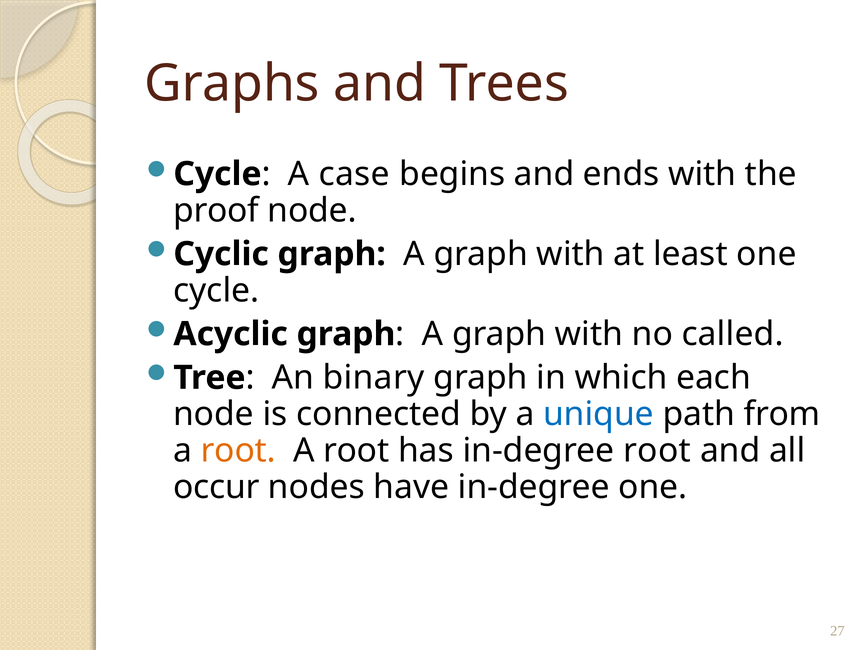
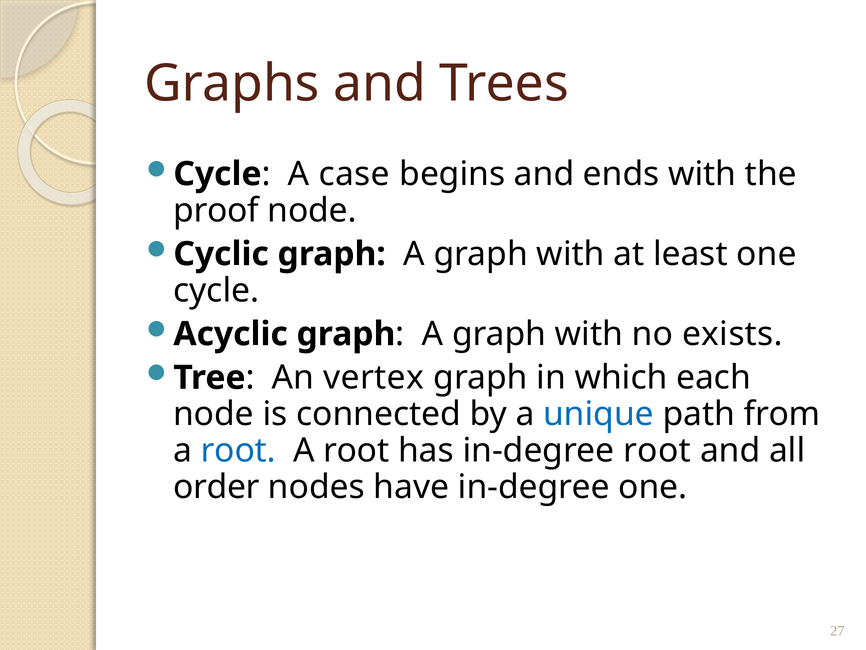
called: called -> exists (732, 334)
binary: binary -> vertex (374, 377)
root colour: orange -> blue (238, 450)
occur: occur -> order (216, 487)
